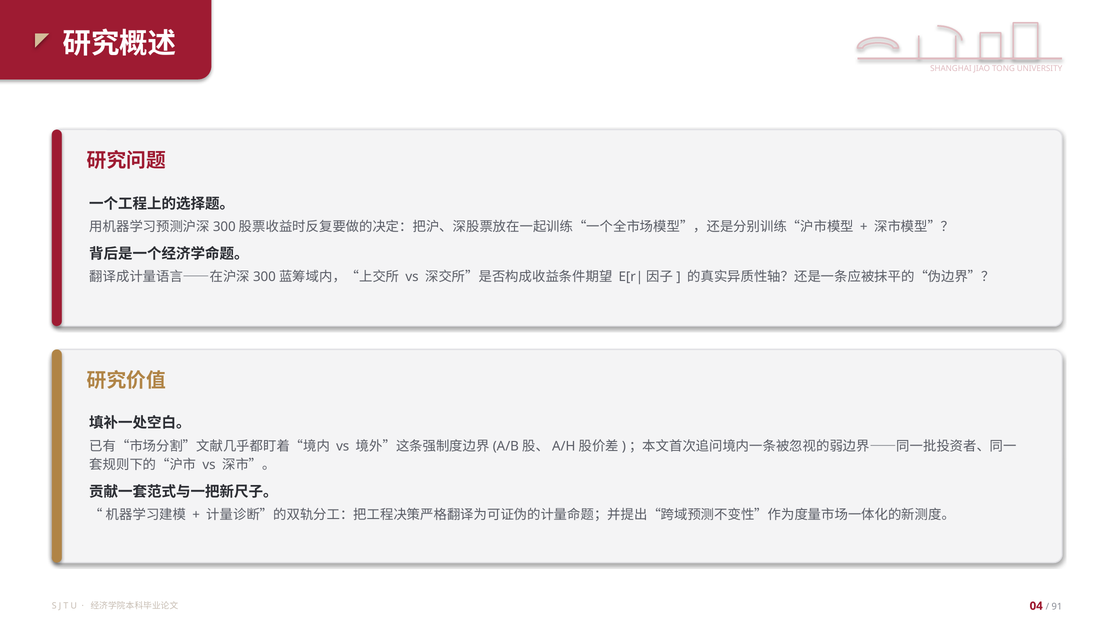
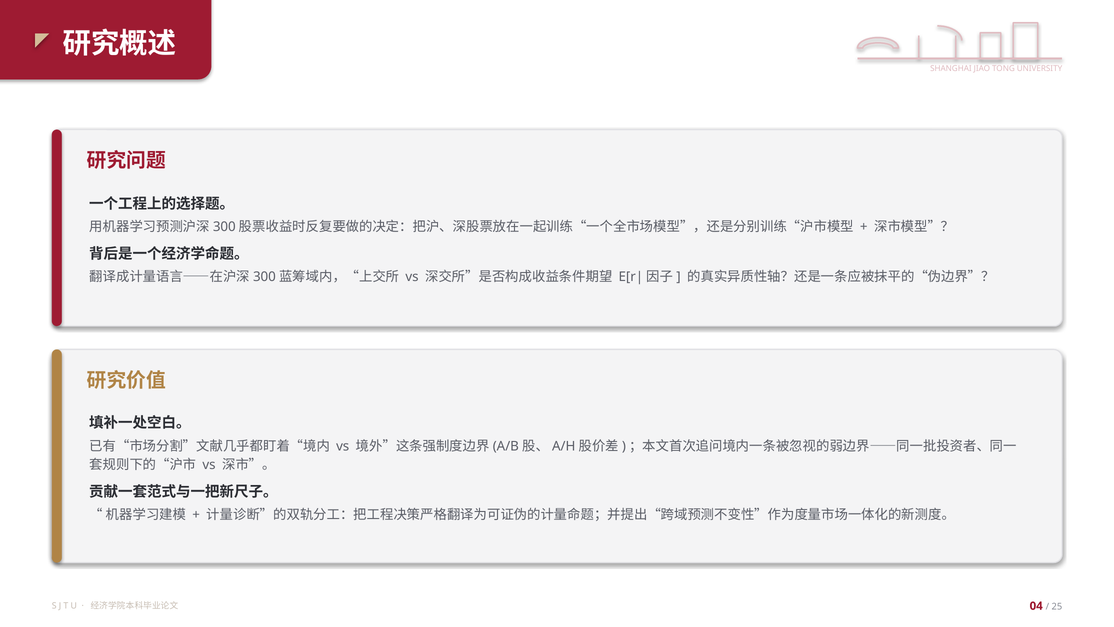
91: 91 -> 25 (1057, 606)
